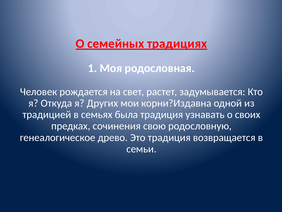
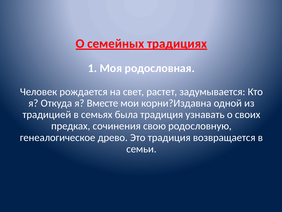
Других: Других -> Вместе (102, 103)
